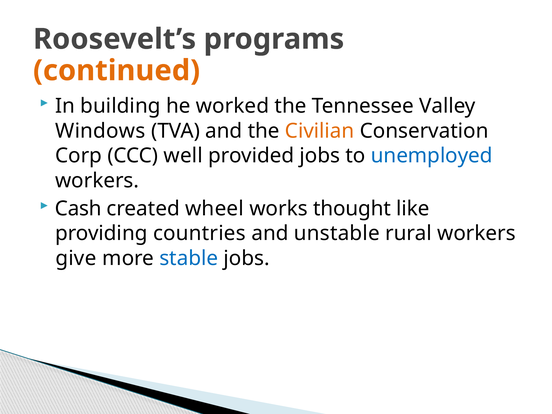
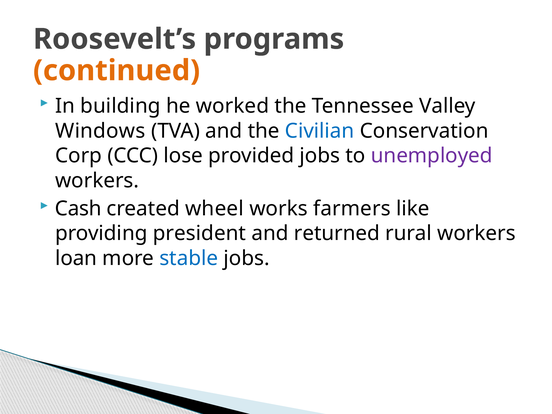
Civilian colour: orange -> blue (320, 131)
well: well -> lose (183, 156)
unemployed colour: blue -> purple (432, 156)
thought: thought -> farmers (352, 209)
countries: countries -> president (200, 233)
unstable: unstable -> returned (337, 233)
give: give -> loan (76, 258)
